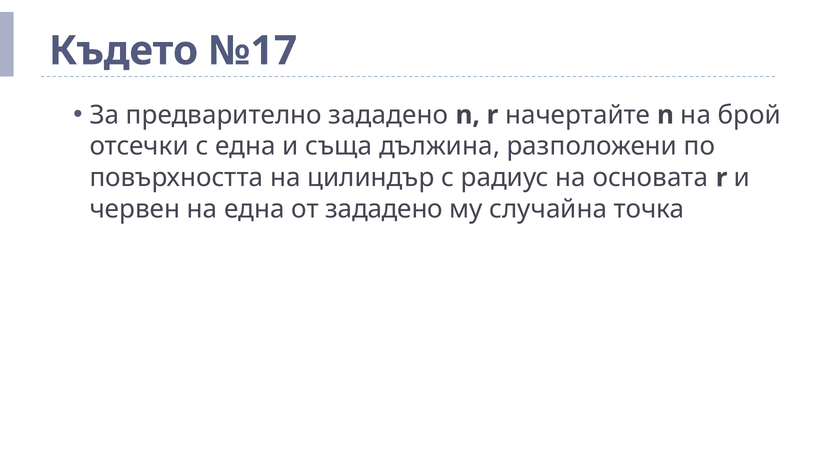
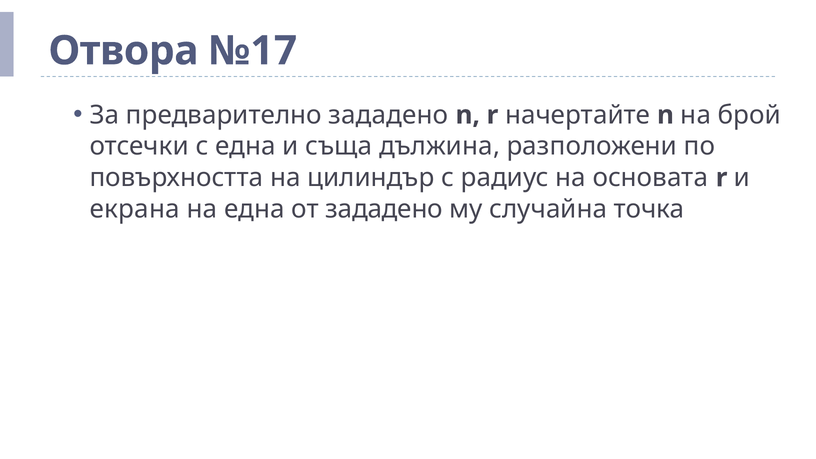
Където: Където -> Отвора (124, 51)
червен: червен -> екрана (135, 209)
